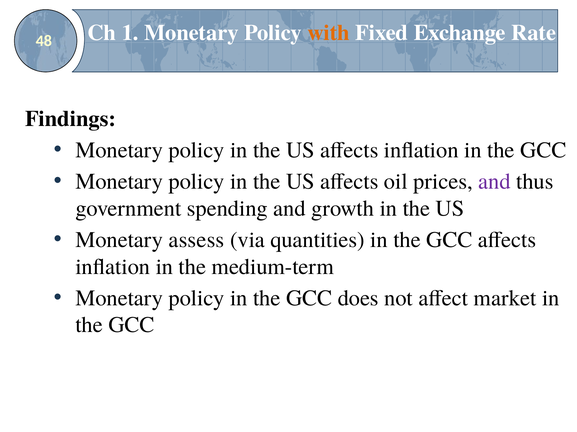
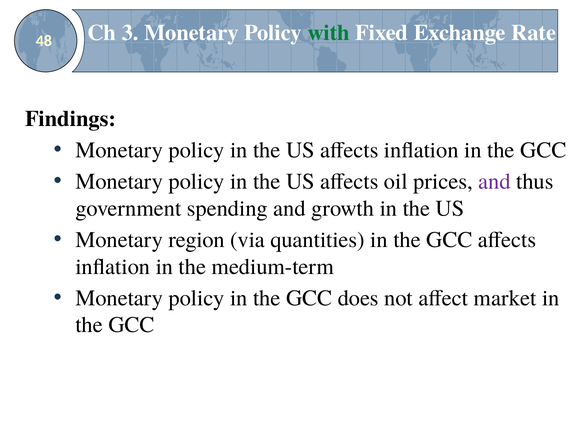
1: 1 -> 3 (130, 33)
with colour: orange -> green (329, 33)
assess: assess -> region (197, 240)
